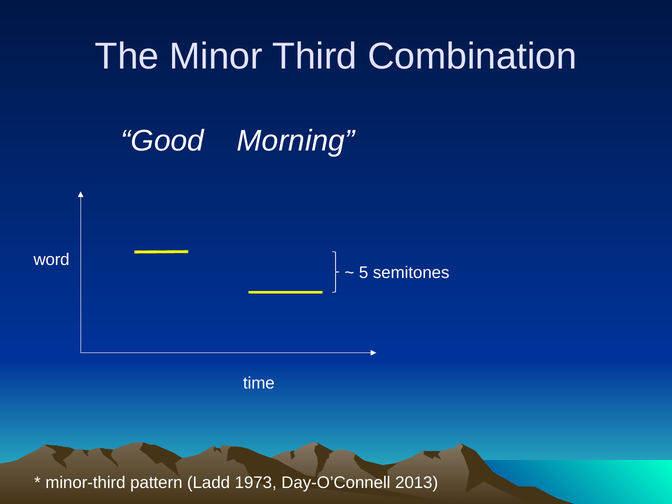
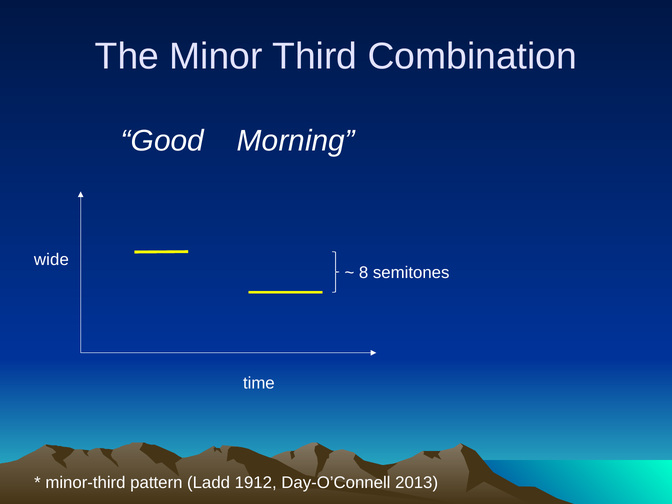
word: word -> wide (51, 260)
5: 5 -> 8 (364, 273)
1973: 1973 -> 1912 (256, 483)
